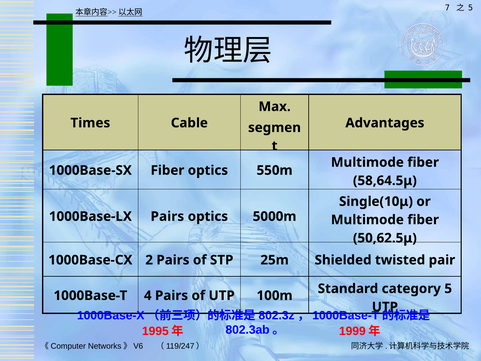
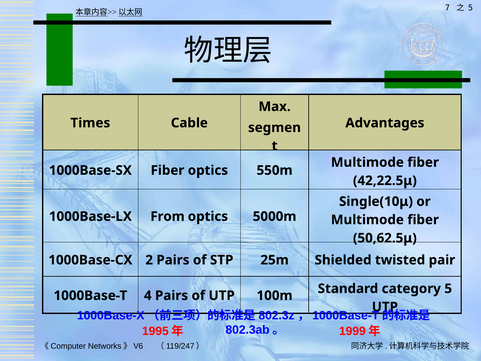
58,64.5μ: 58,64.5μ -> 42,22.5μ (385, 181)
1000Base-LX Pairs: Pairs -> From (168, 216)
